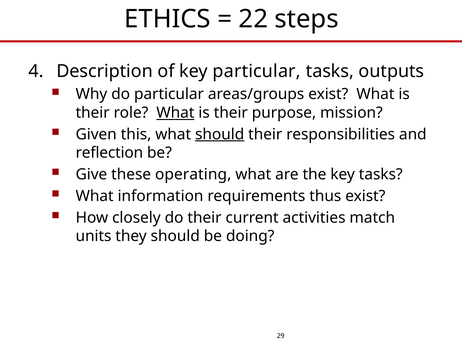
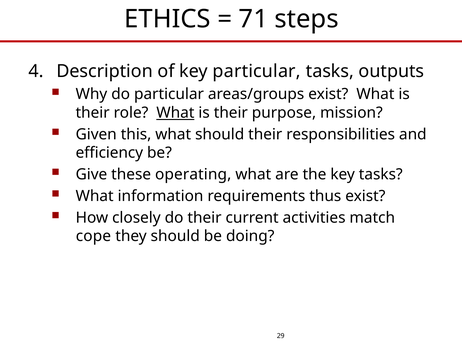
22: 22 -> 71 (253, 19)
should underline: present -> none (220, 134)
reflection: reflection -> efficiency (109, 153)
units: units -> cope (93, 236)
